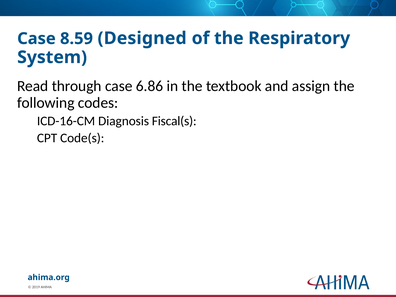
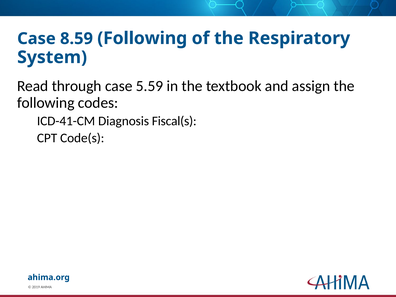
8.59 Designed: Designed -> Following (142, 38)
6.86: 6.86 -> 5.59 (149, 86)
ICD-16-CM: ICD-16-CM -> ICD-41-CM (66, 121)
